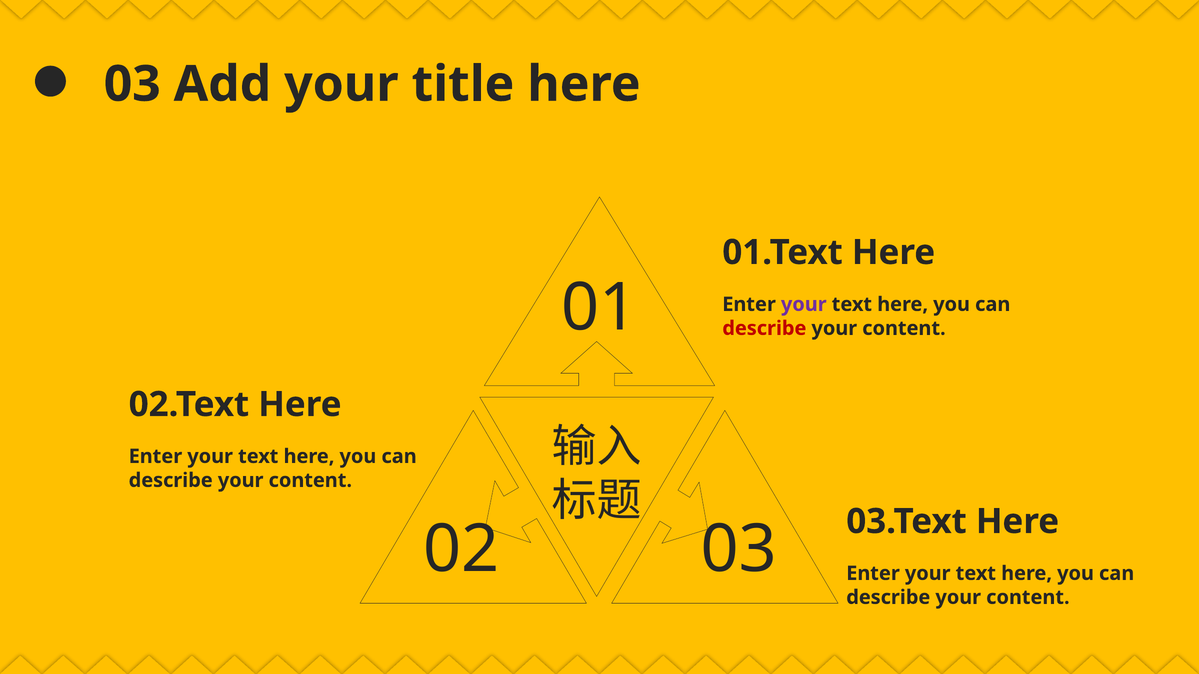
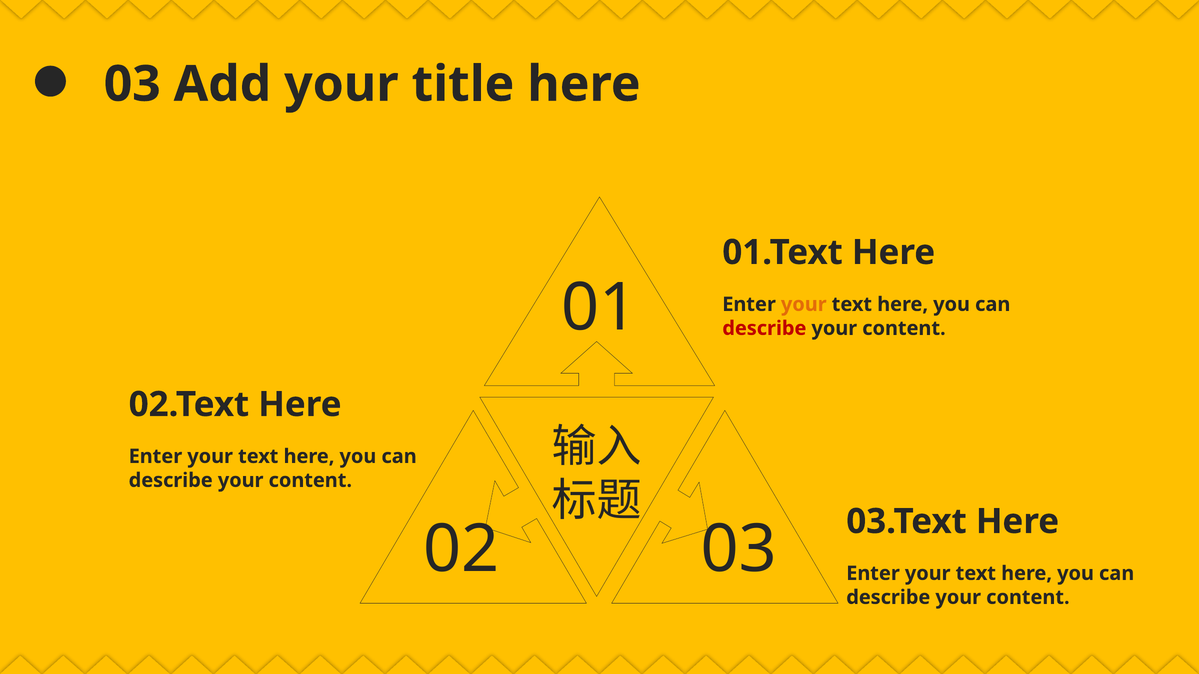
your colour: purple -> orange (804, 305)
